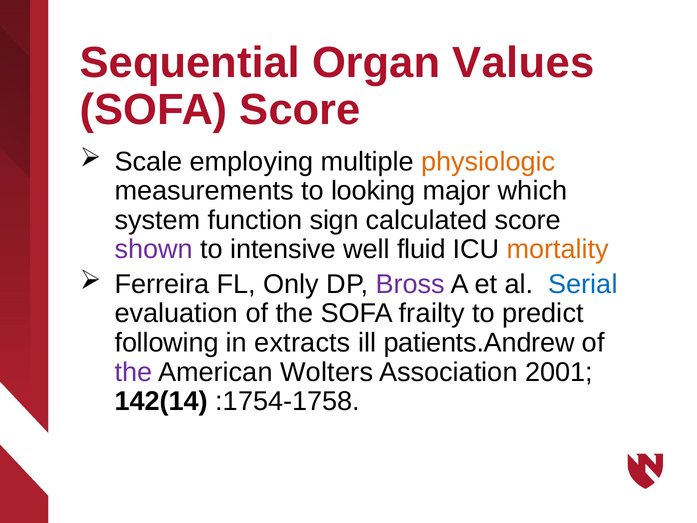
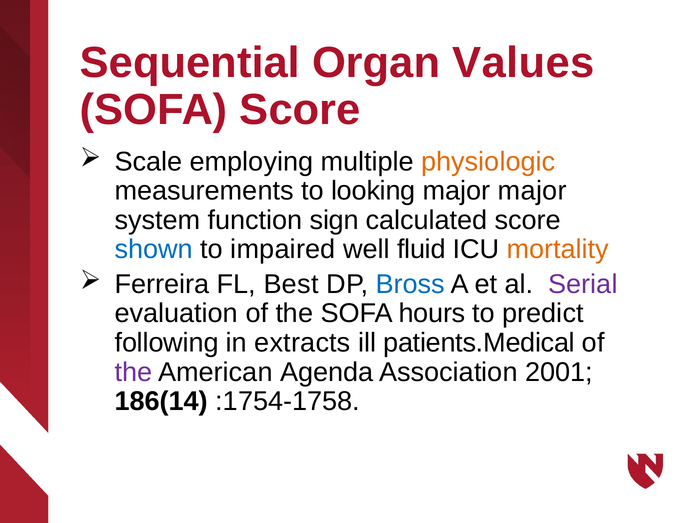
major which: which -> major (532, 191)
shown colour: purple -> blue (154, 249)
intensive: intensive -> impaired (283, 249)
Only: Only -> Best (291, 284)
Bross colour: purple -> blue (410, 284)
Serial colour: blue -> purple (583, 284)
frailty: frailty -> hours (432, 313)
patients.Andrew: patients.Andrew -> patients.Medical (479, 343)
Wolters: Wolters -> Agenda (327, 372)
142(14: 142(14 -> 186(14 (161, 401)
